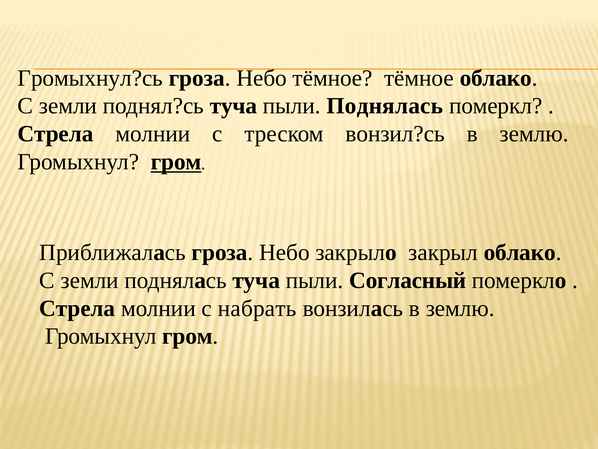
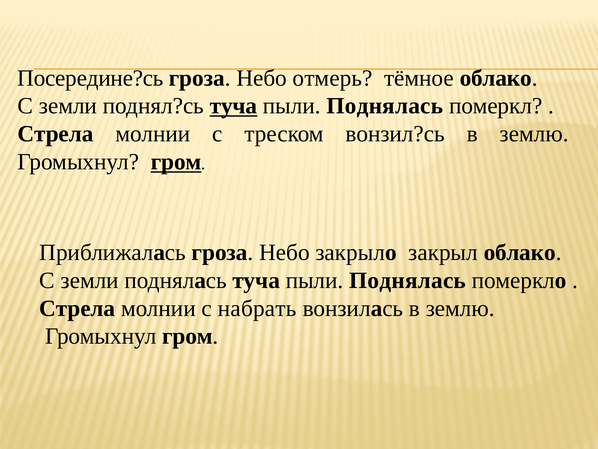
Громыхнул?сь: Громыхнул?сь -> Посередине?сь (90, 78)
Небо тёмное: тёмное -> отмерь (333, 78)
туча underline: none -> present (234, 106)
поднялась туча пыли Согласный: Согласный -> Поднялась (408, 280)
